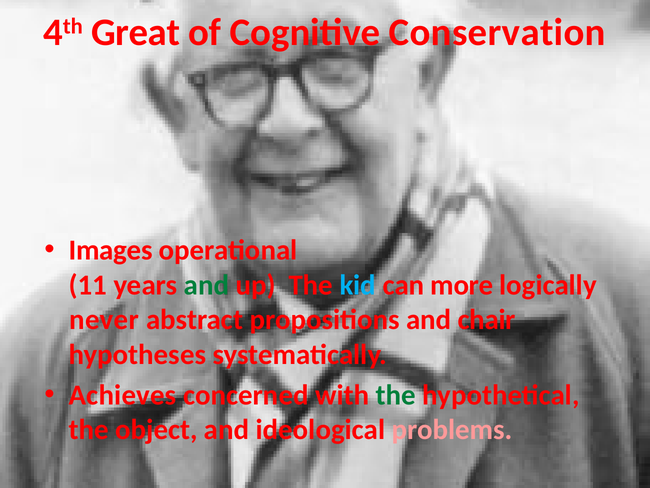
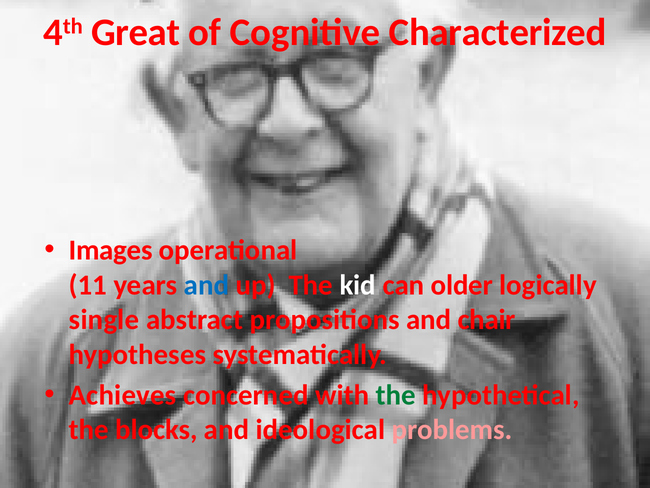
Conservation: Conservation -> Characterized (498, 33)
and colour: green -> blue (206, 285)
kid colour: light blue -> white (358, 285)
more: more -> older (462, 285)
never: never -> single (104, 319)
object: object -> blocks (156, 429)
